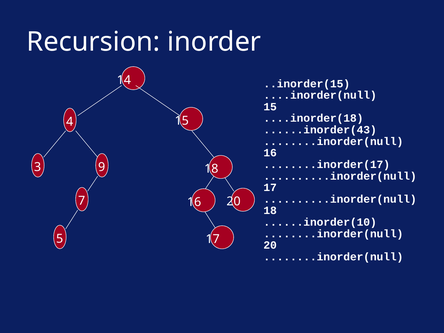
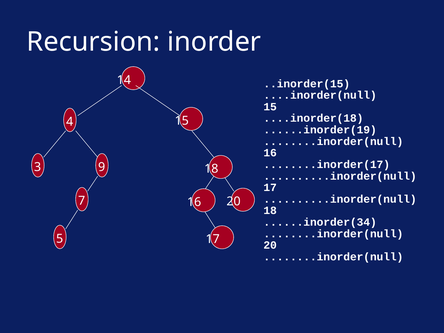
......inorder(43: ......inorder(43 -> ......inorder(19 (320, 130)
......inorder(10: ......inorder(10 -> ......inorder(34 (320, 222)
